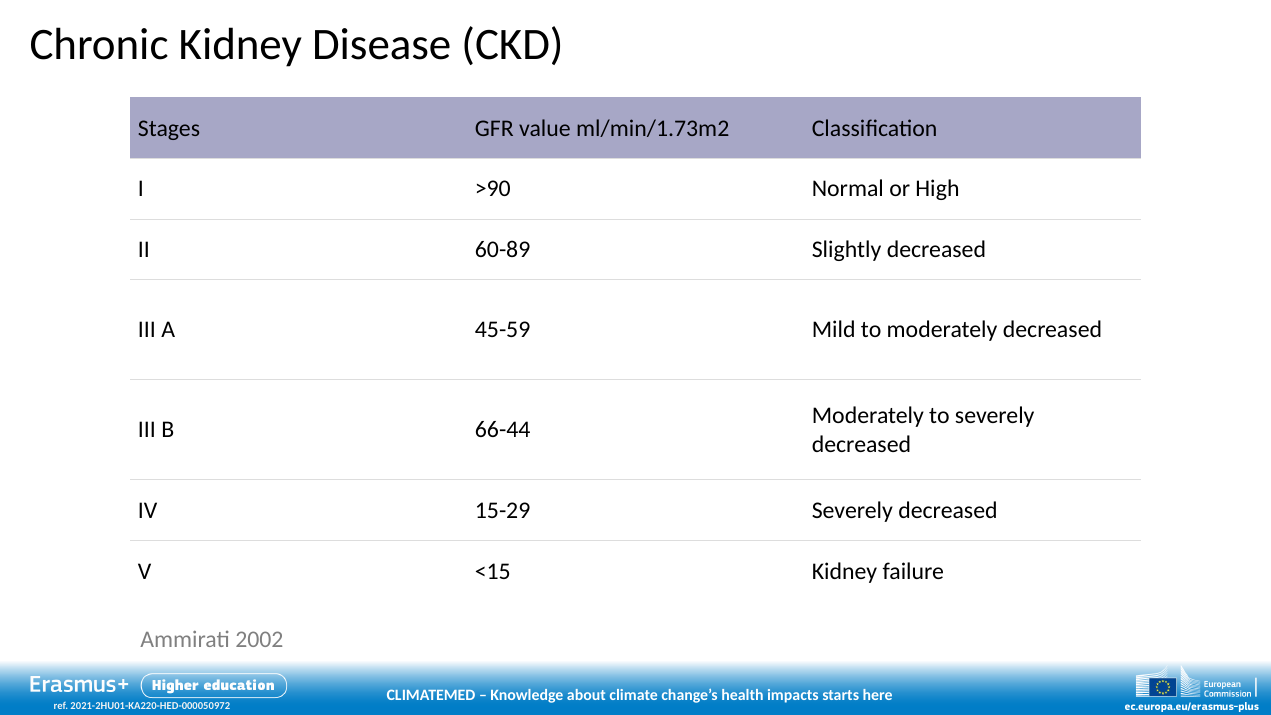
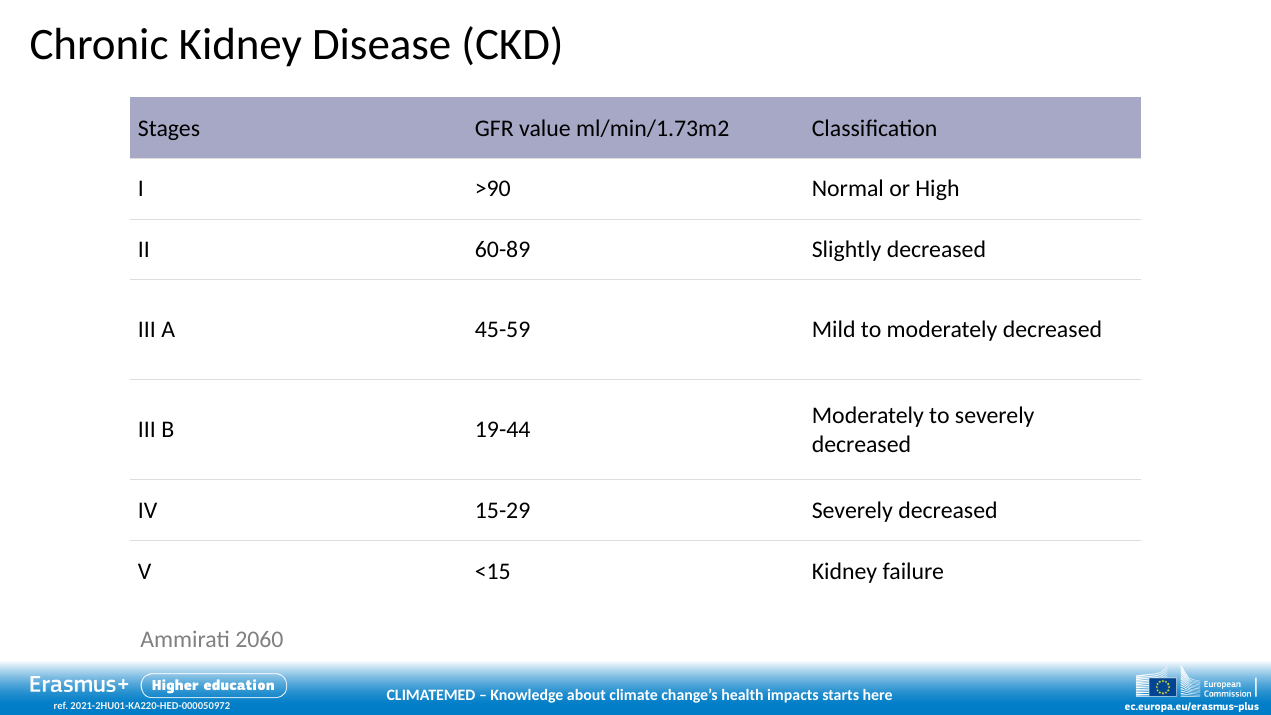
66-44: 66-44 -> 19-44 (503, 430)
2002: 2002 -> 2060 (259, 639)
